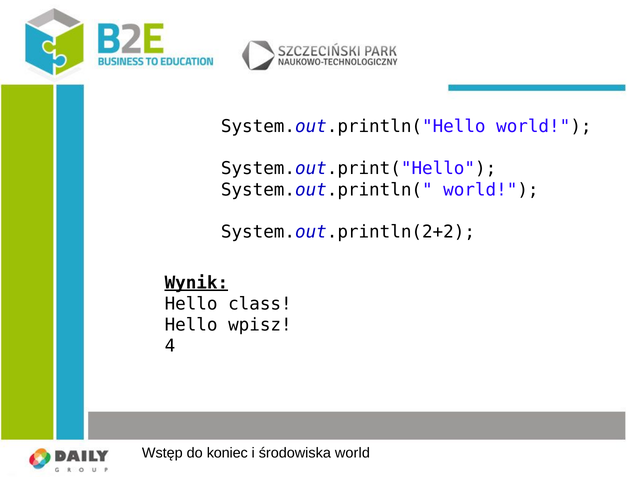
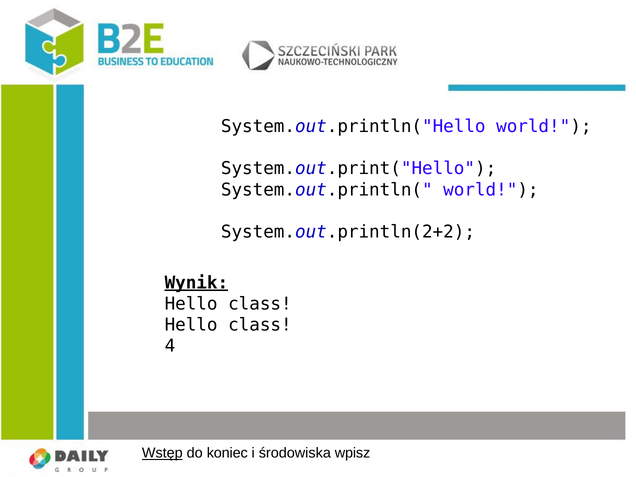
wpisz: wpisz -> class (260, 325)
Wstęp underline: none -> present (162, 453)
środowiska world: world -> wpisz (353, 453)
